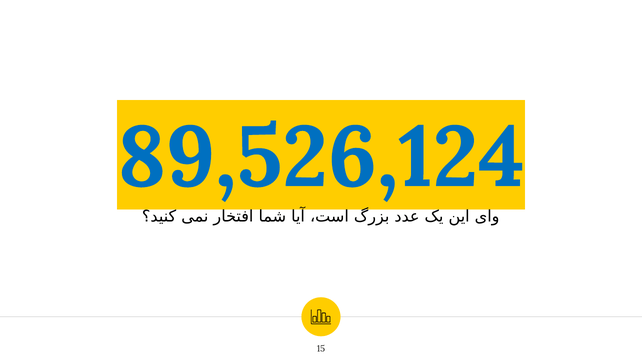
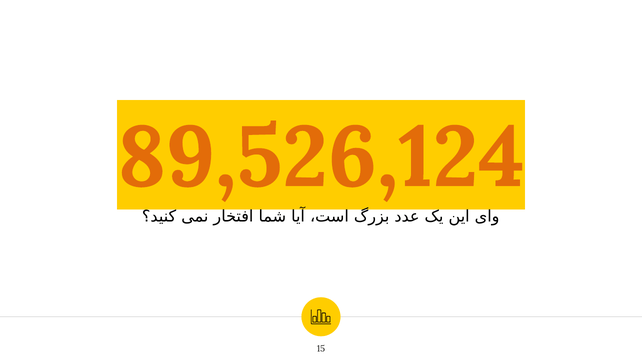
89,526,124 colour: blue -> orange (321, 158)
